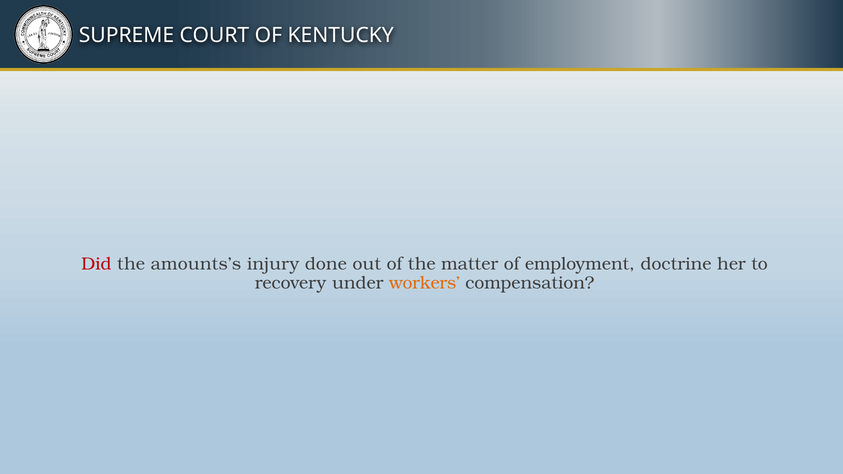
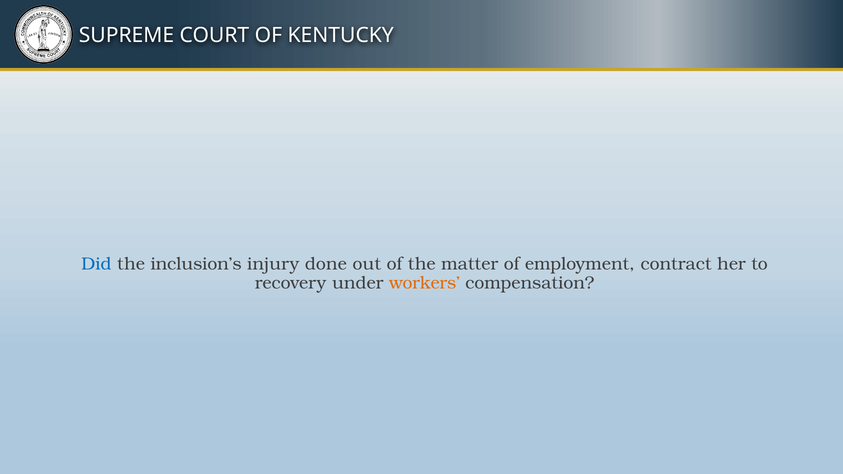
Did colour: red -> blue (96, 264)
amounts’s: amounts’s -> inclusion’s (196, 264)
doctrine: doctrine -> contract (676, 264)
